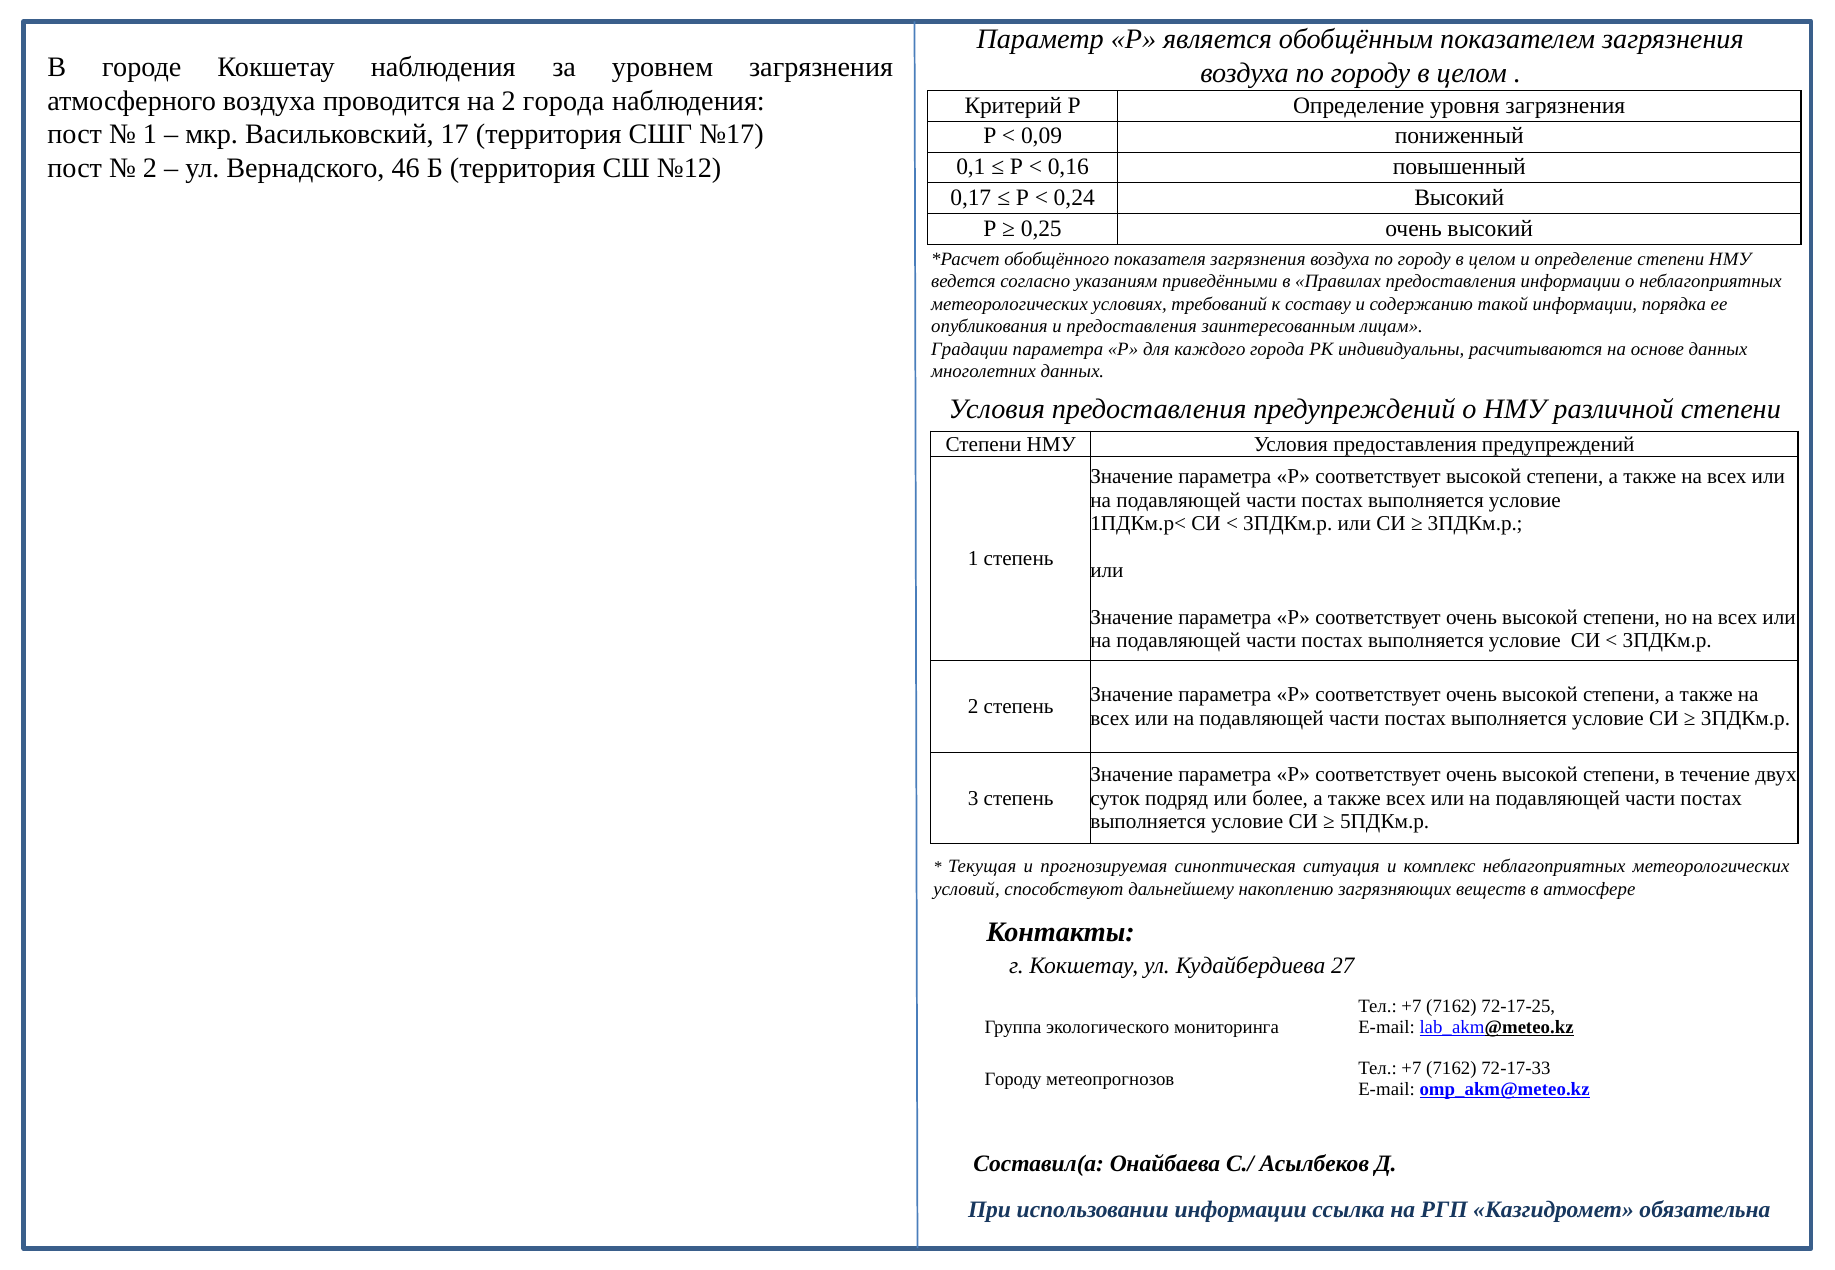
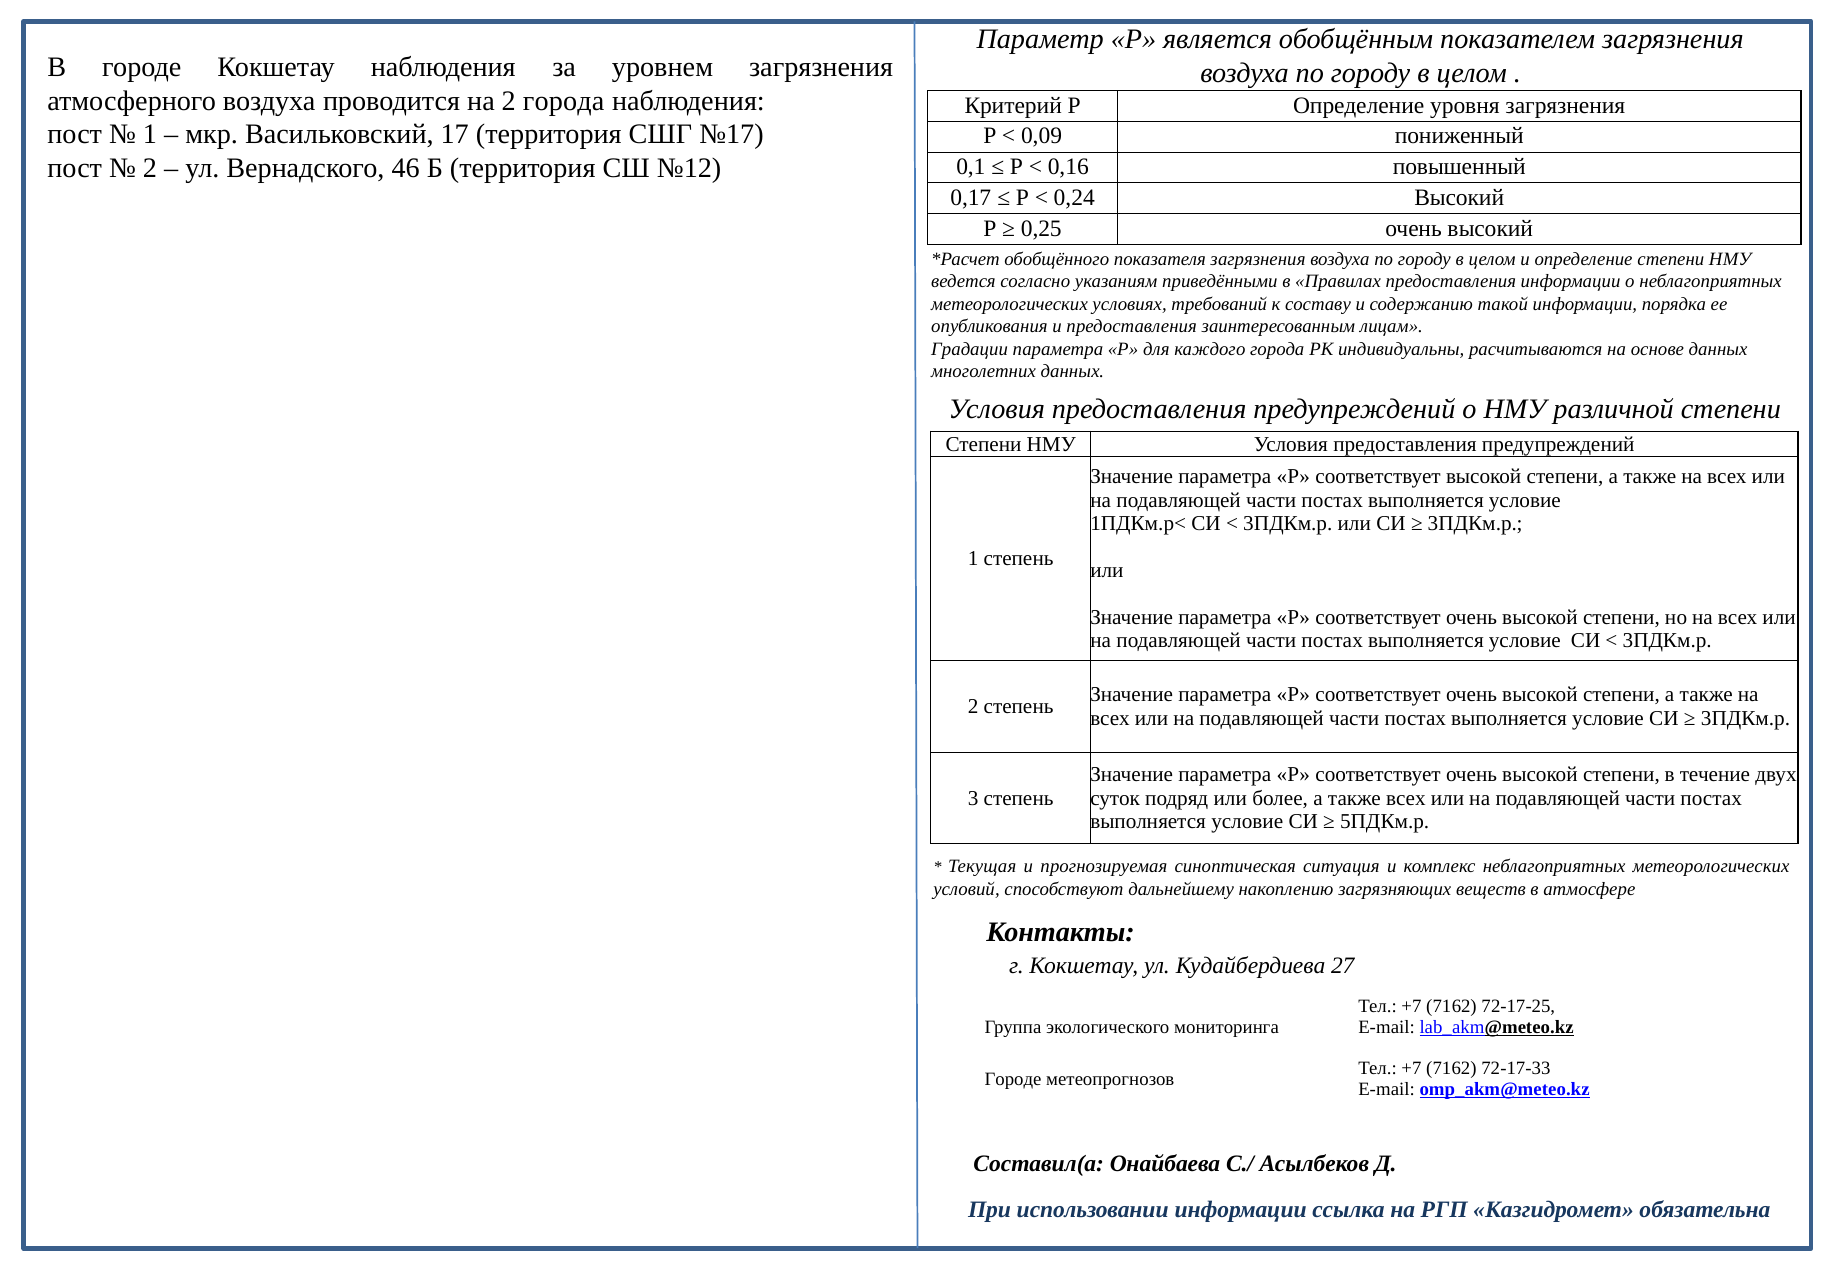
Городу: Городу -> Городе (1013, 1079)
